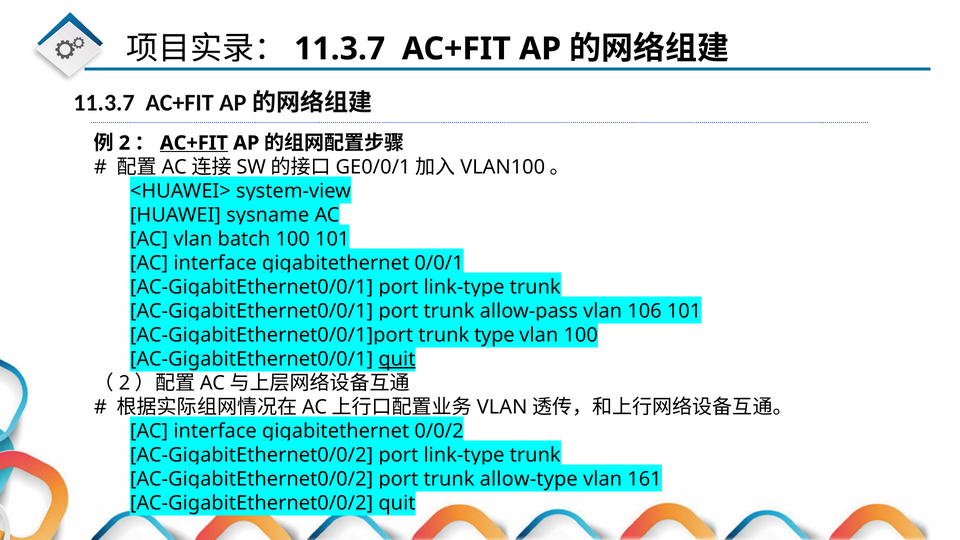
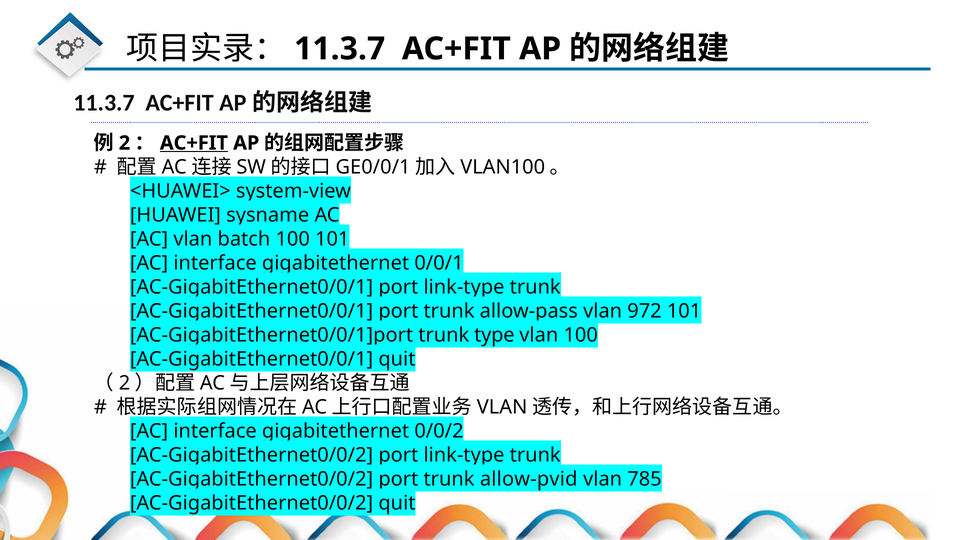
106: 106 -> 972 (645, 311)
quit underline: present -> none (397, 359)
allow-type: allow-type -> allow-pvid (529, 479)
161: 161 -> 785 (645, 479)
